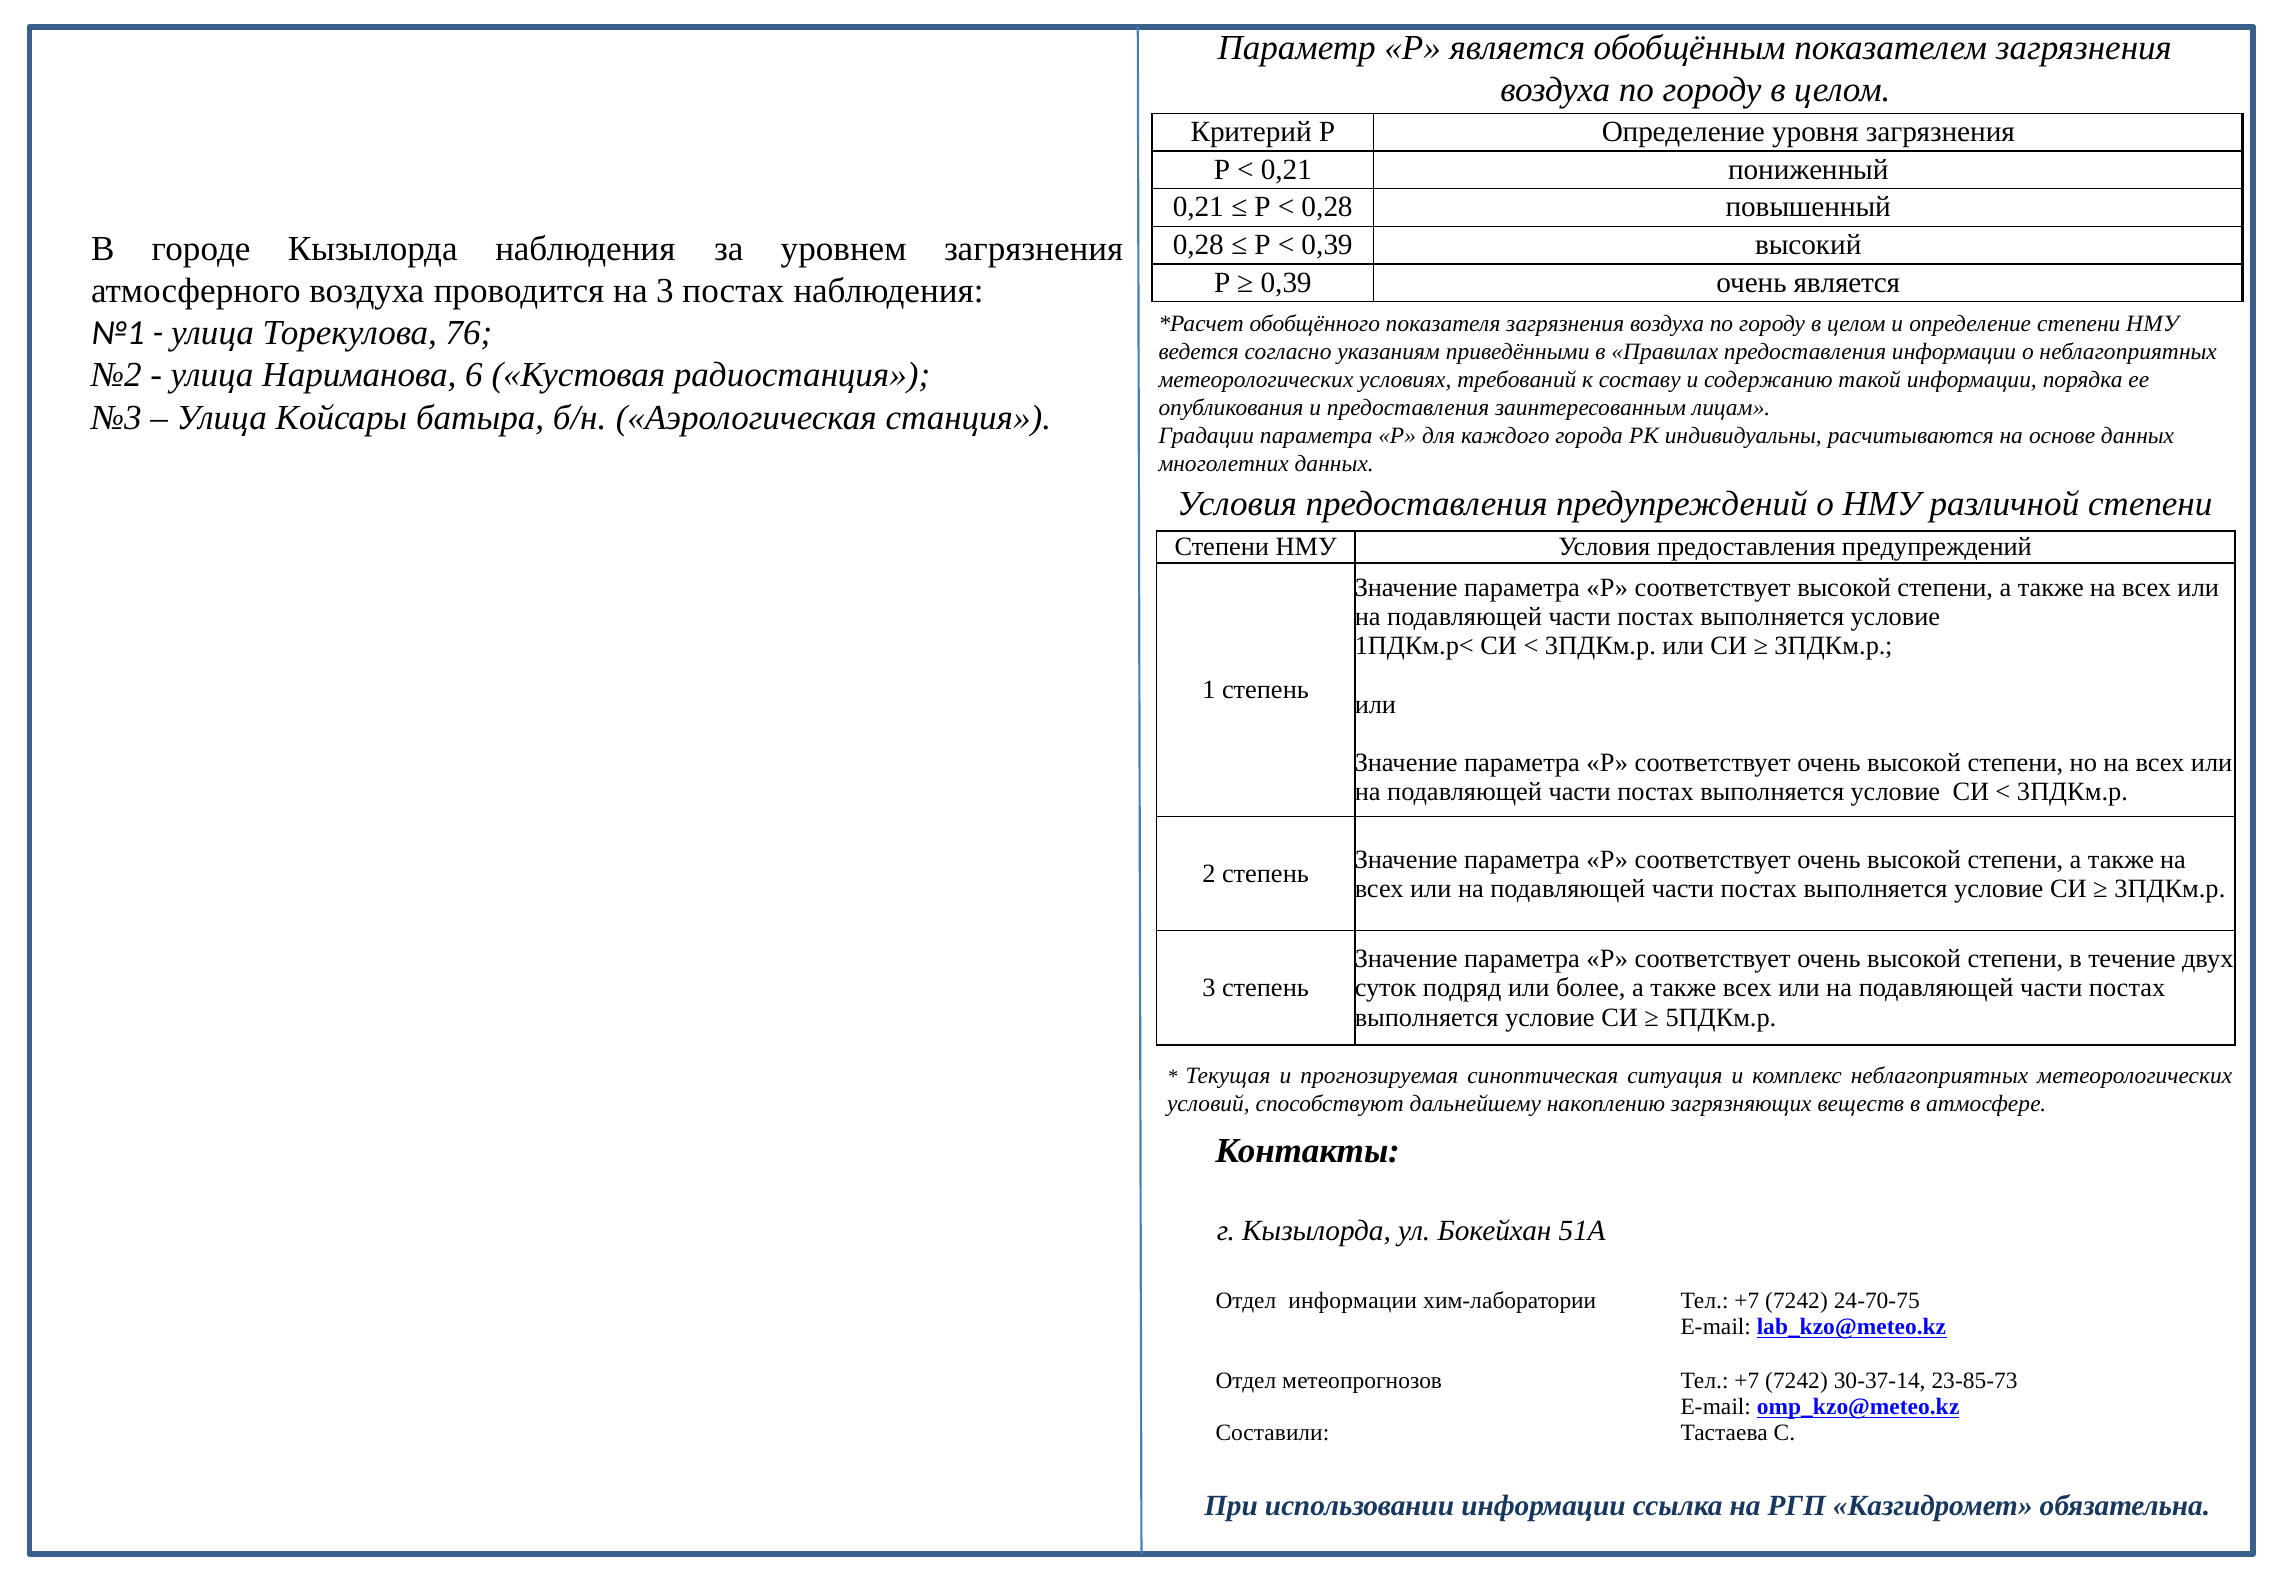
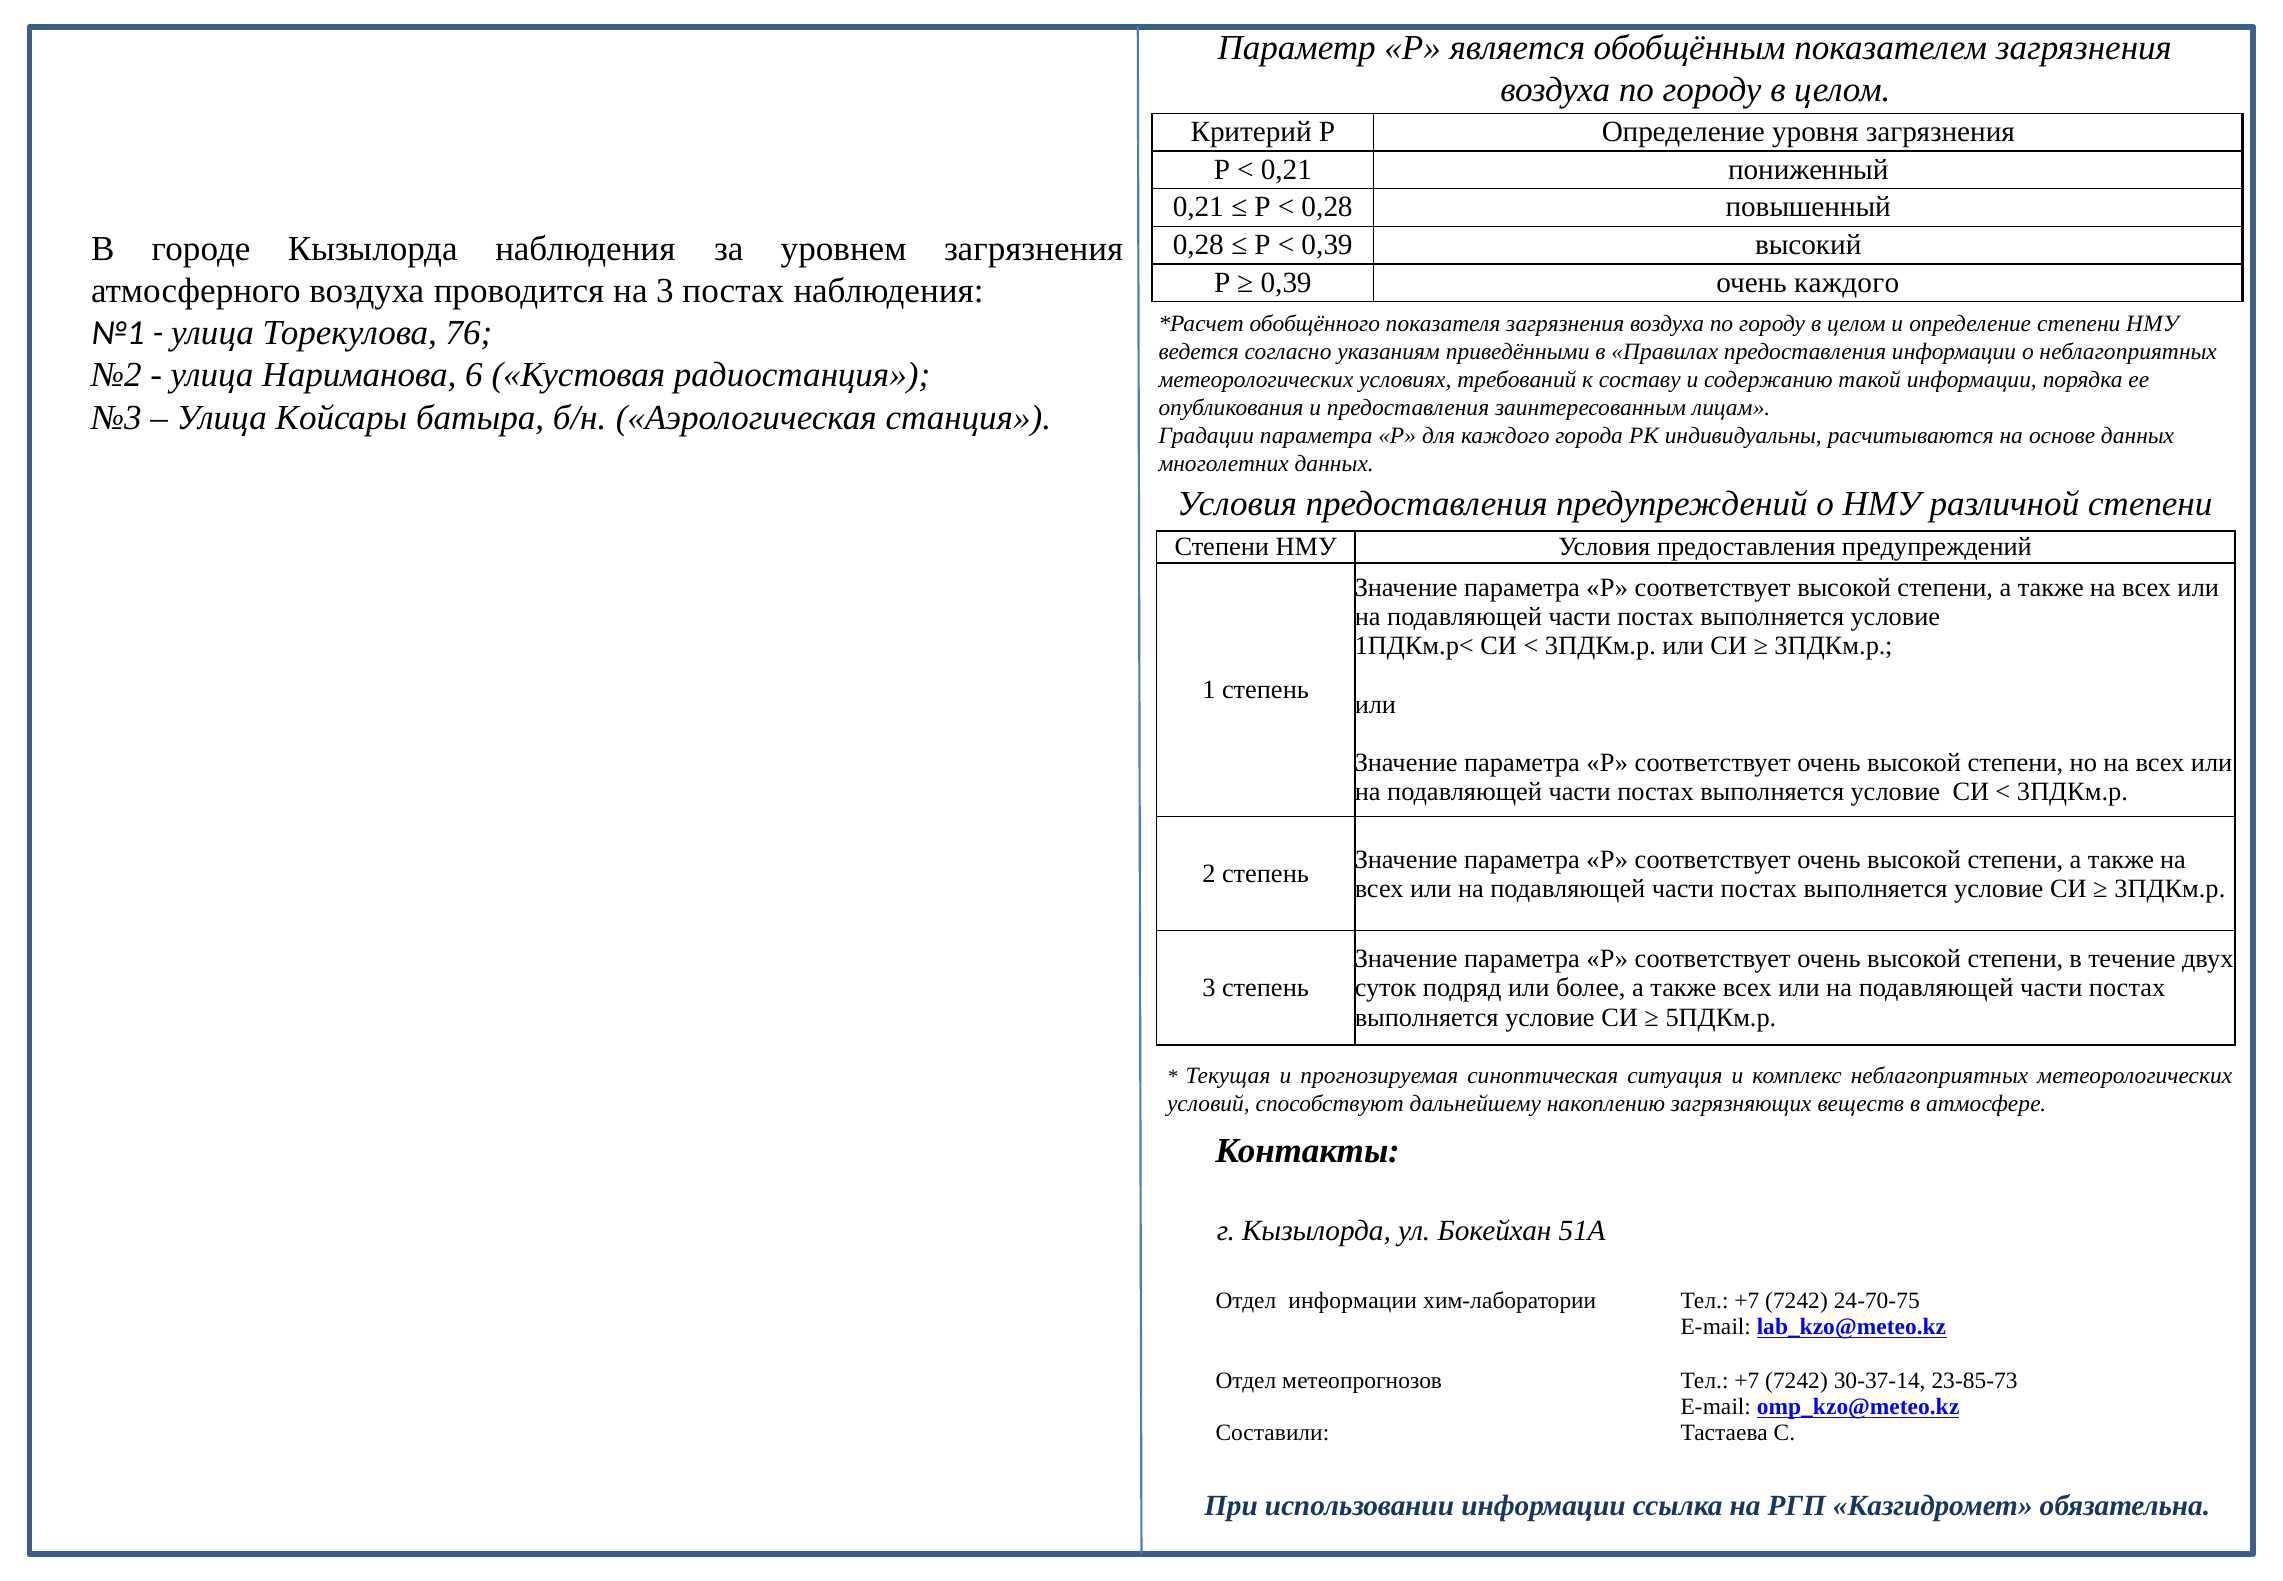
очень является: является -> каждого (1847, 283)
